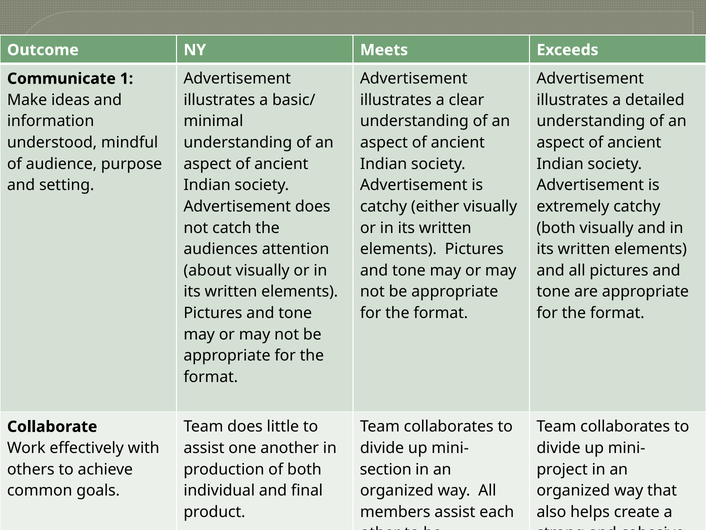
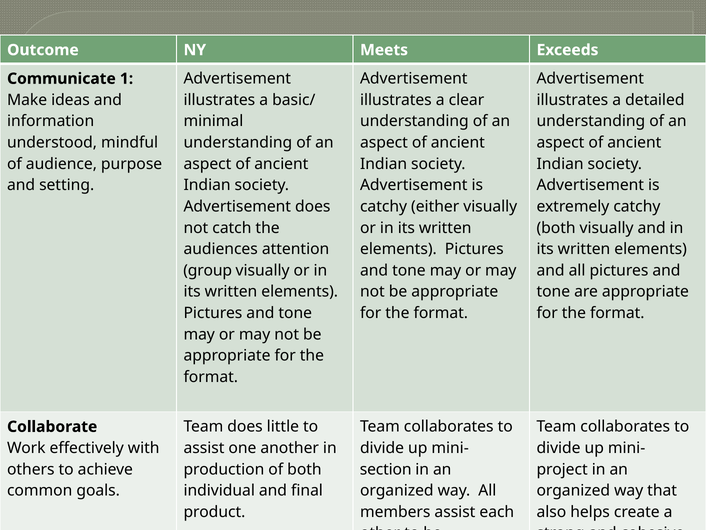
about: about -> group (208, 270)
